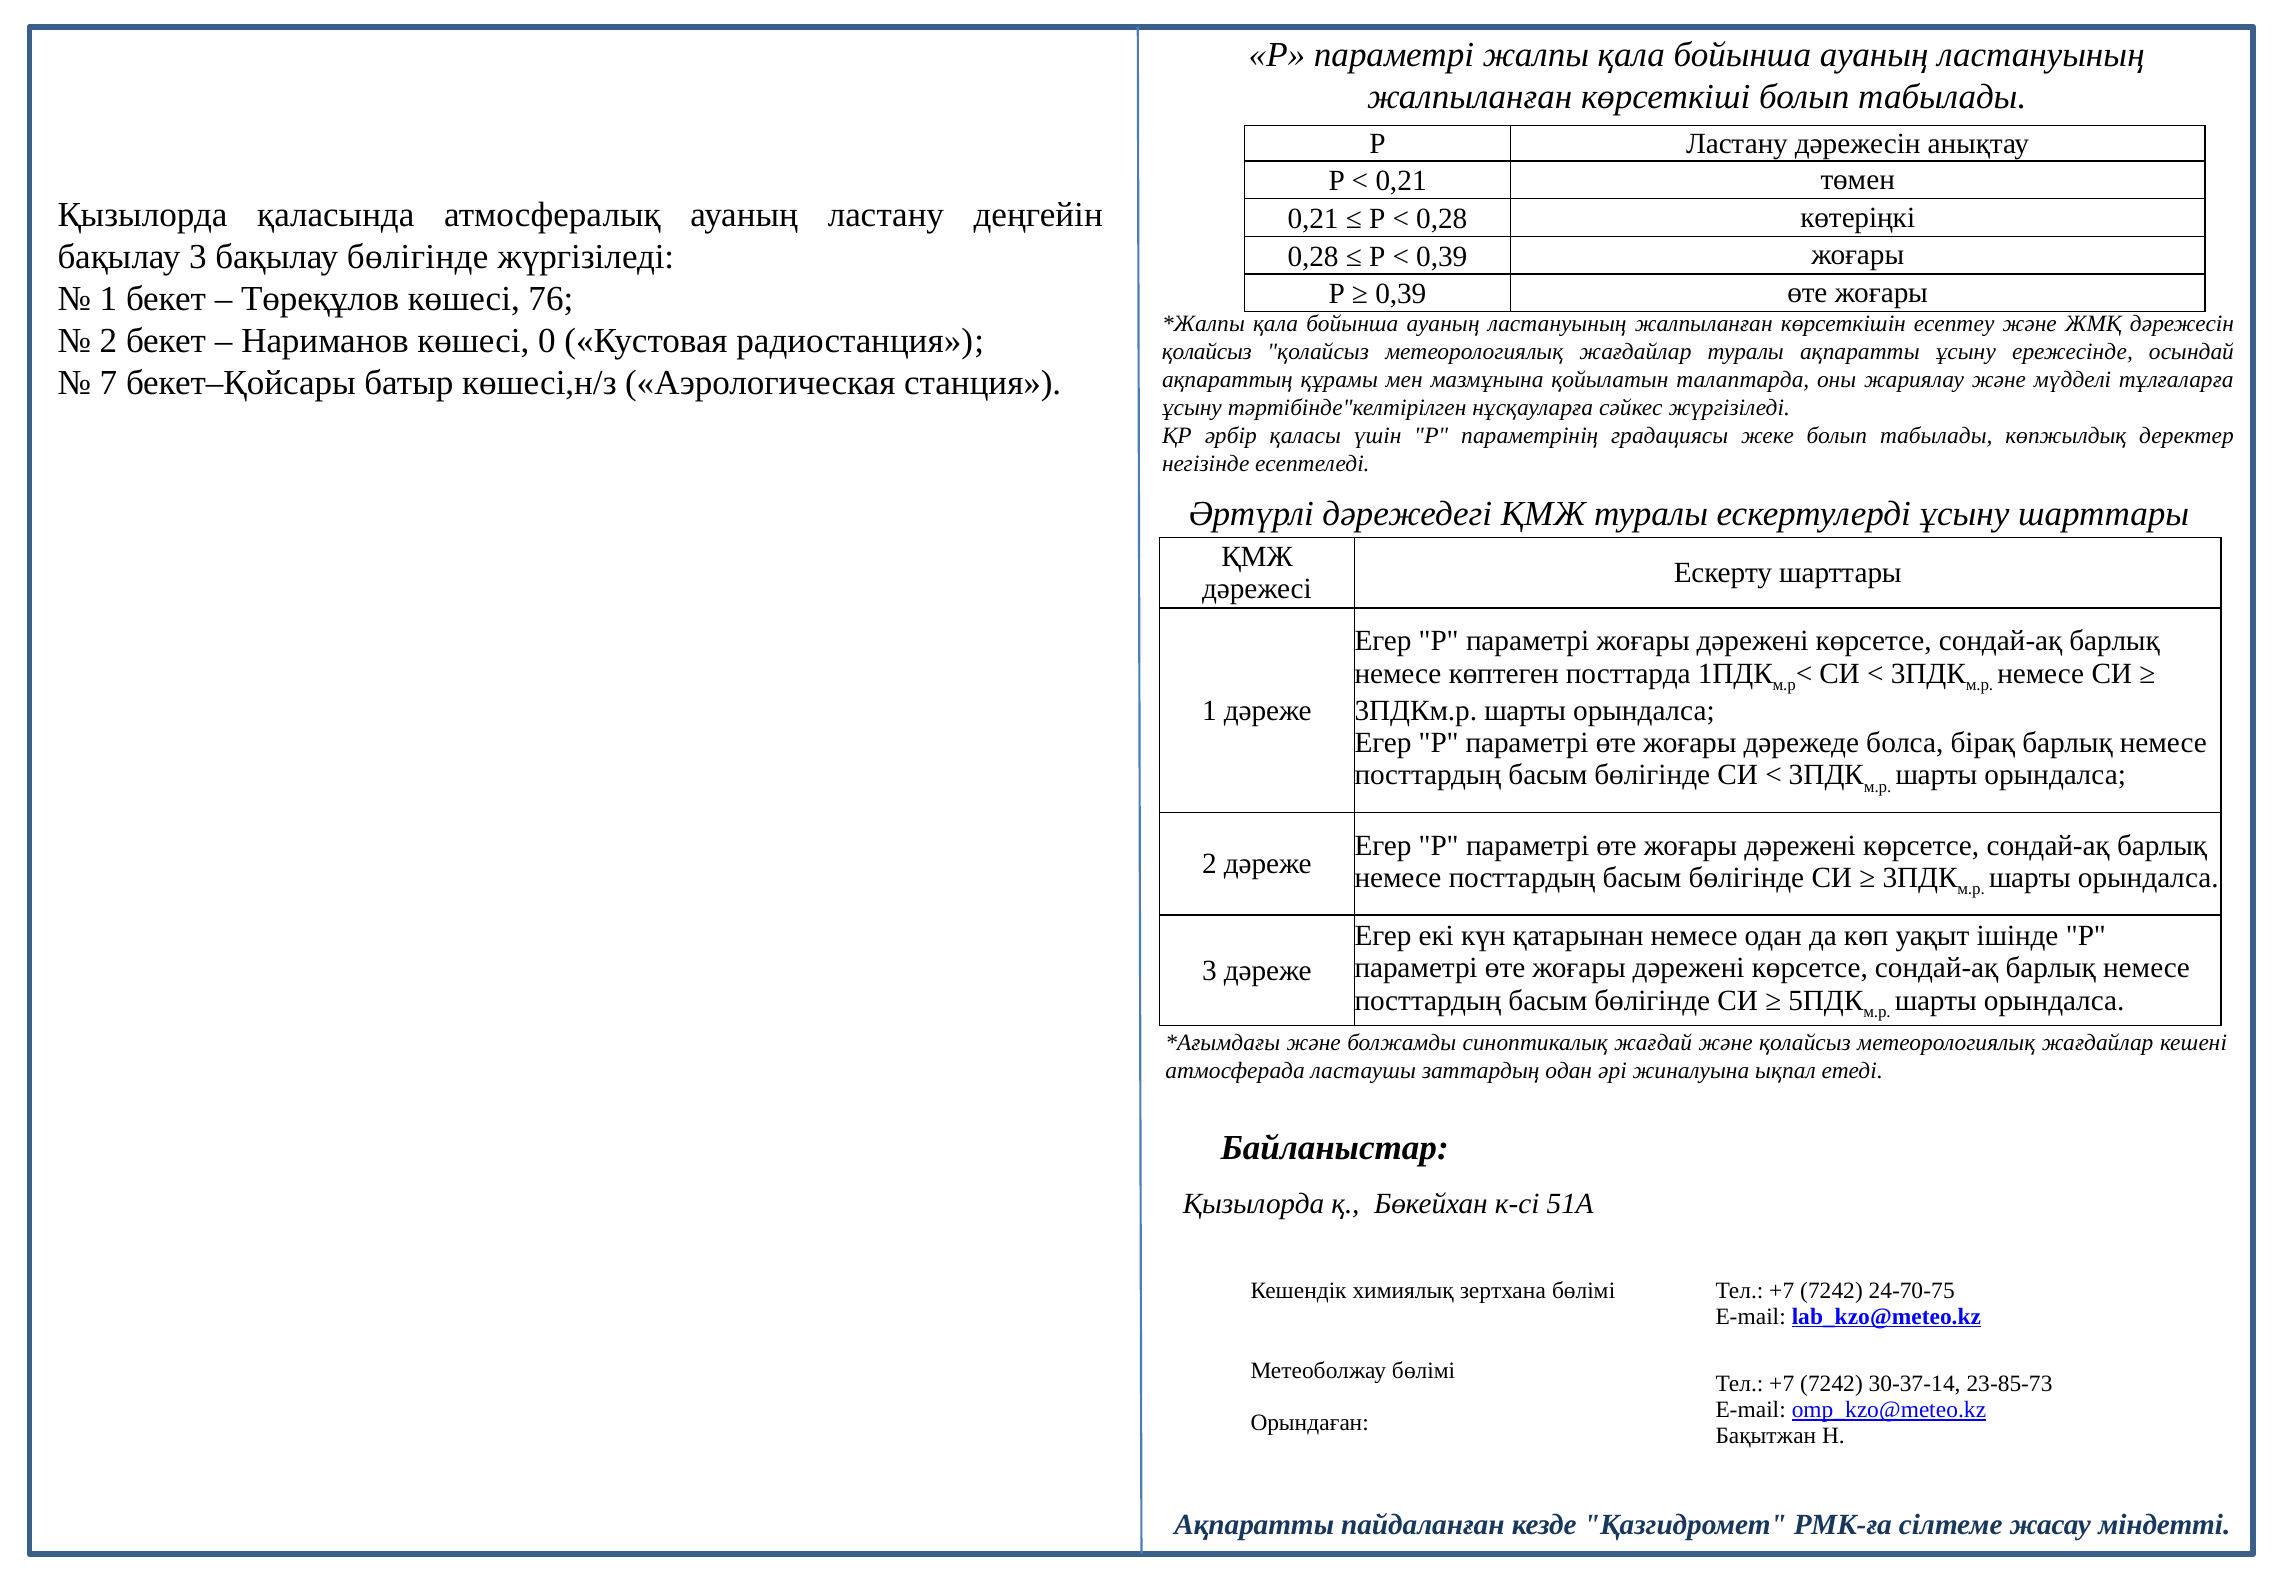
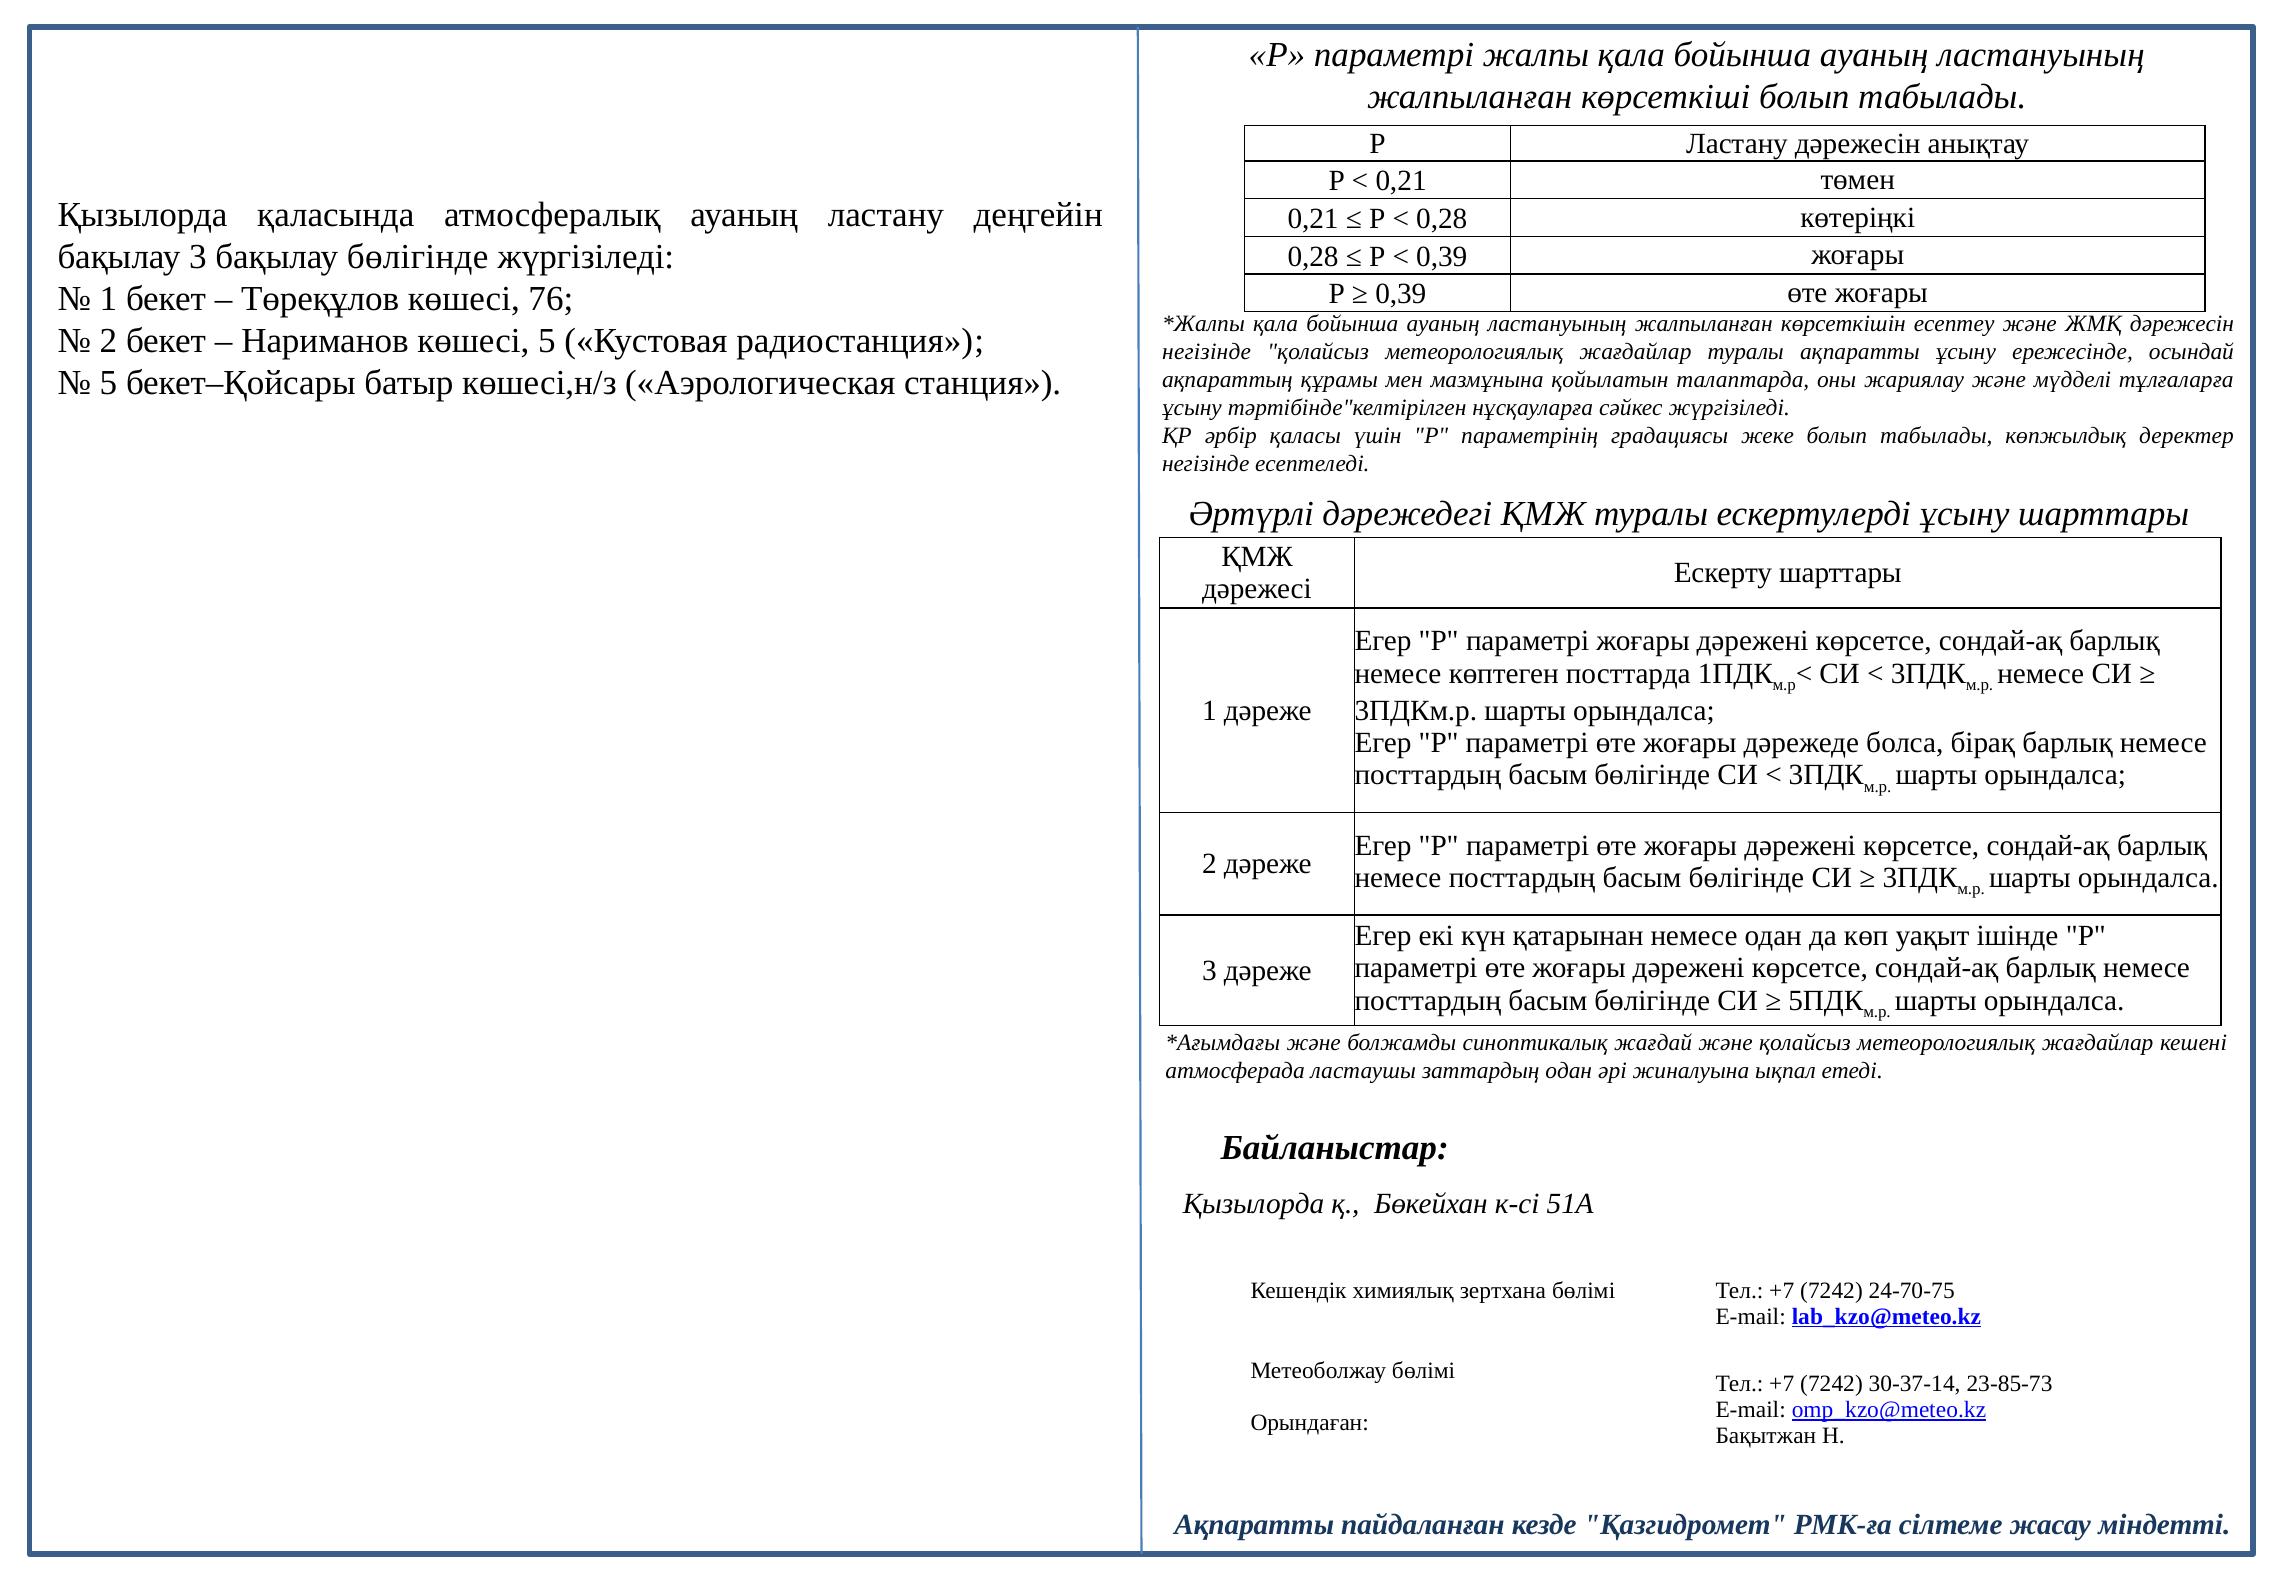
көшесі 0: 0 -> 5 (547, 341)
қолайсыз: қолайсыз -> негізінде (1207, 352)
7: 7 -> 5 (108, 383)
